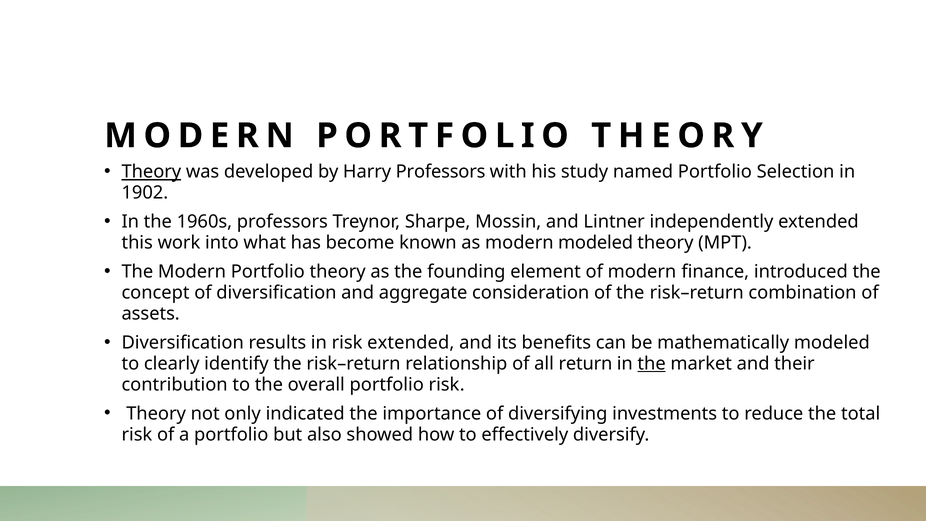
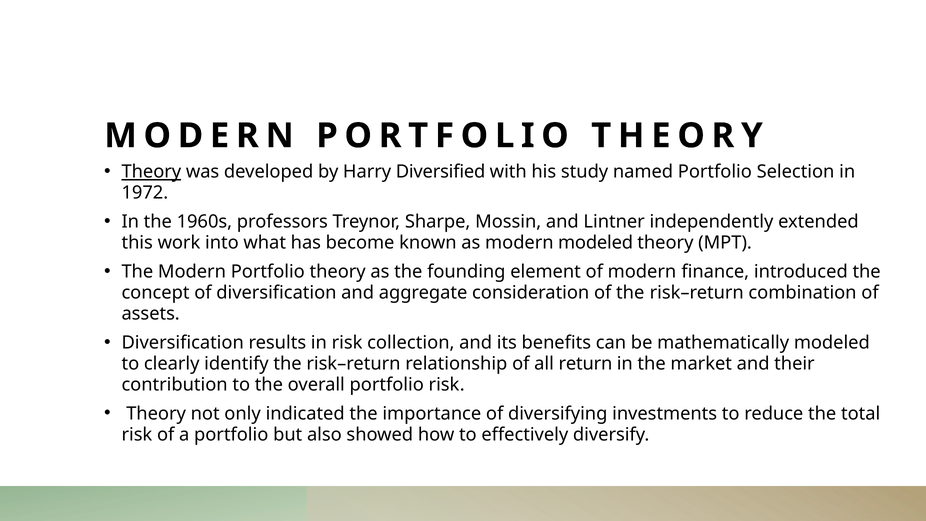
Harry Professors: Professors -> Diversified (441, 172)
1902: 1902 -> 1972 (145, 193)
risk extended: extended -> collection (411, 342)
the underline: present -> none (652, 364)
